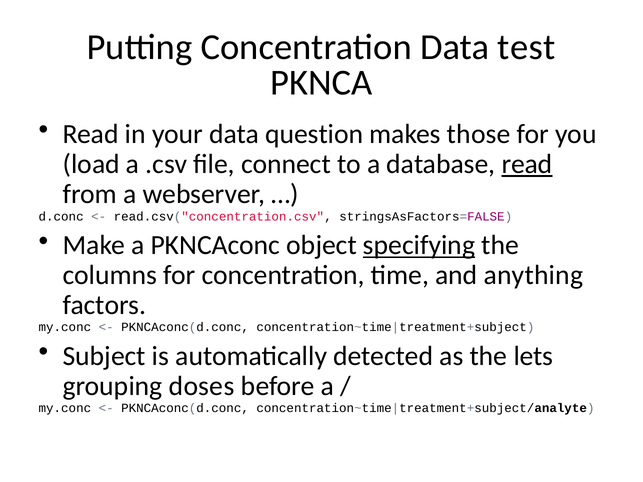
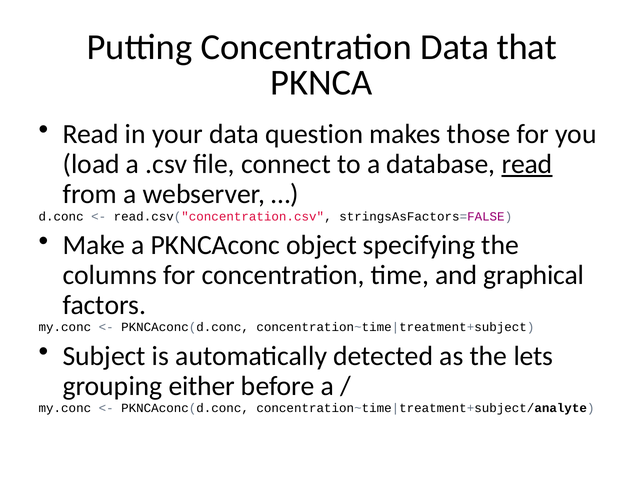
test: test -> that (527, 47)
specifying underline: present -> none (419, 245)
anything: anything -> graphical (534, 275)
doses: doses -> either (202, 386)
